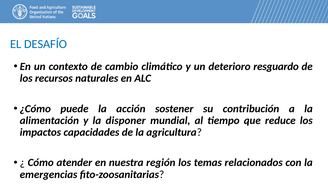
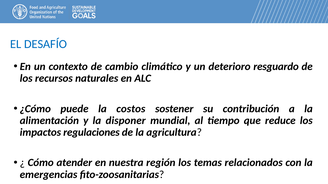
acción: acción -> costos (131, 109)
capacidades: capacidades -> regulaciones (91, 133)
